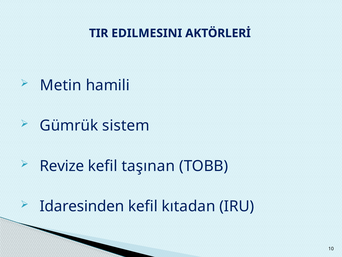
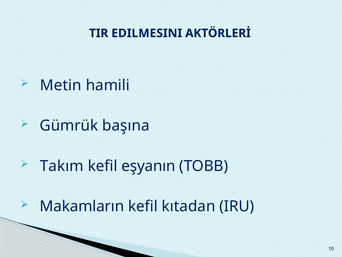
sistem: sistem -> başına (126, 125)
Revize: Revize -> Takım (62, 166)
taşınan: taşınan -> eşyanın (148, 166)
Idaresinden: Idaresinden -> Makamların (82, 206)
